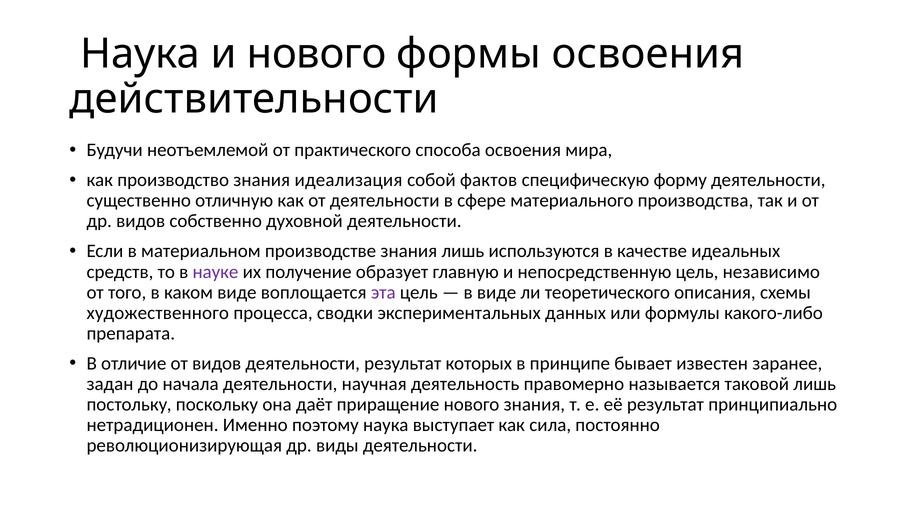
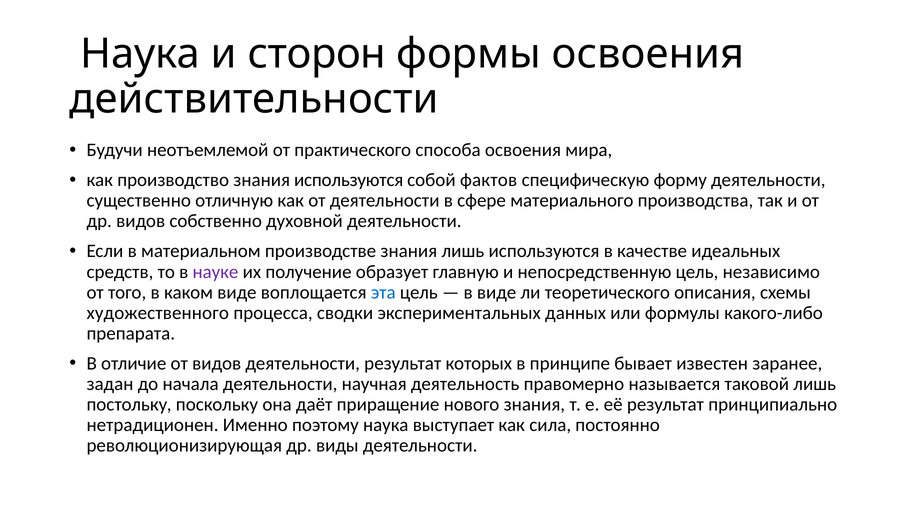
и нового: нового -> сторон (317, 54)
знания идеализация: идеализация -> используются (349, 180)
эта colour: purple -> blue (383, 292)
